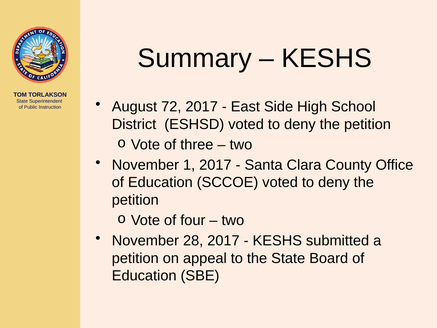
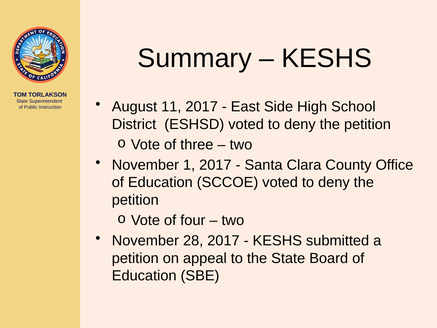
72: 72 -> 11 (171, 107)
